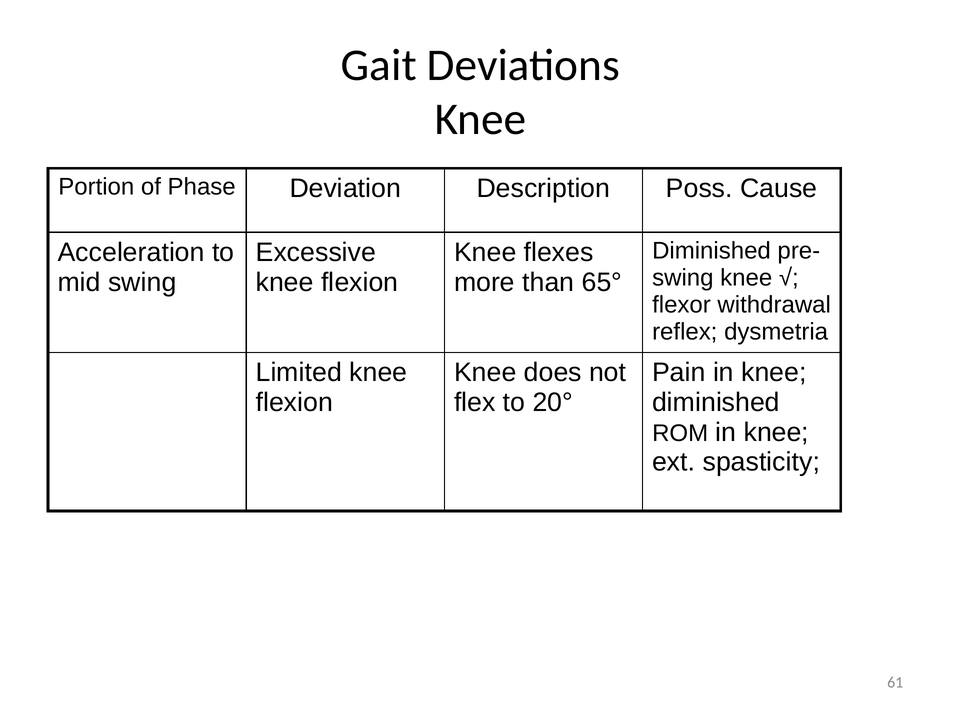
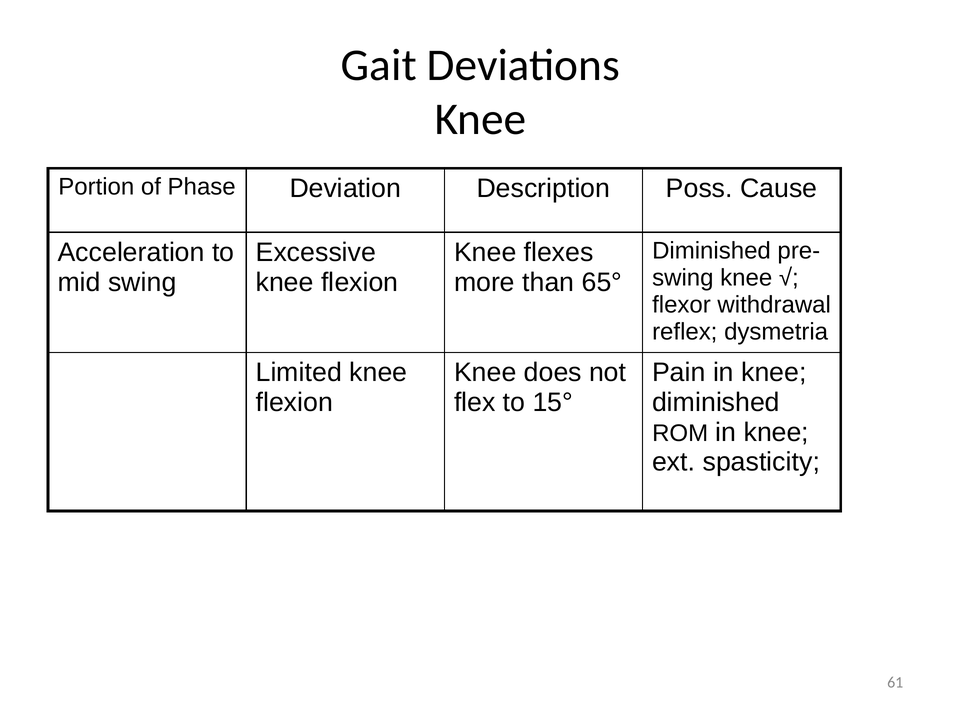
20°: 20° -> 15° (553, 402)
